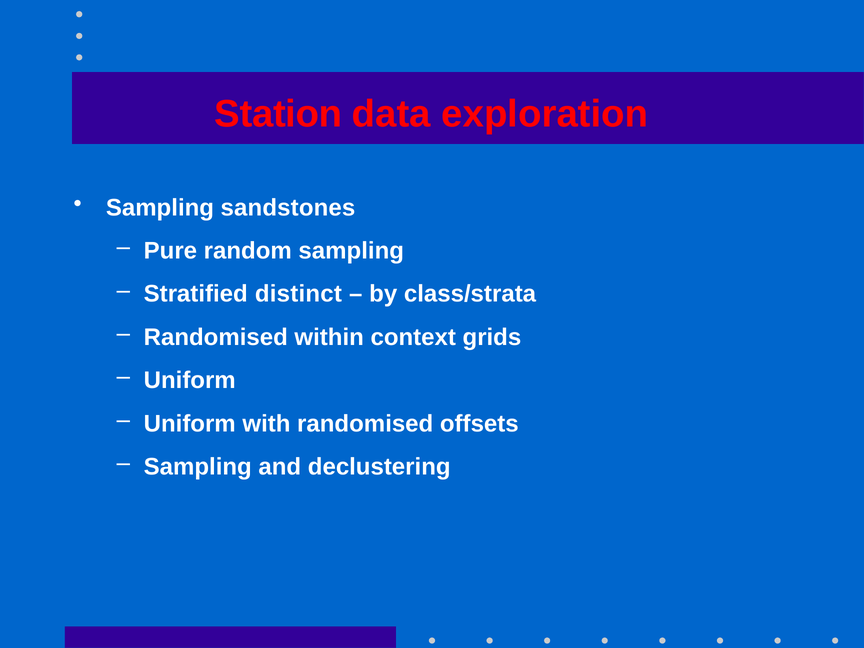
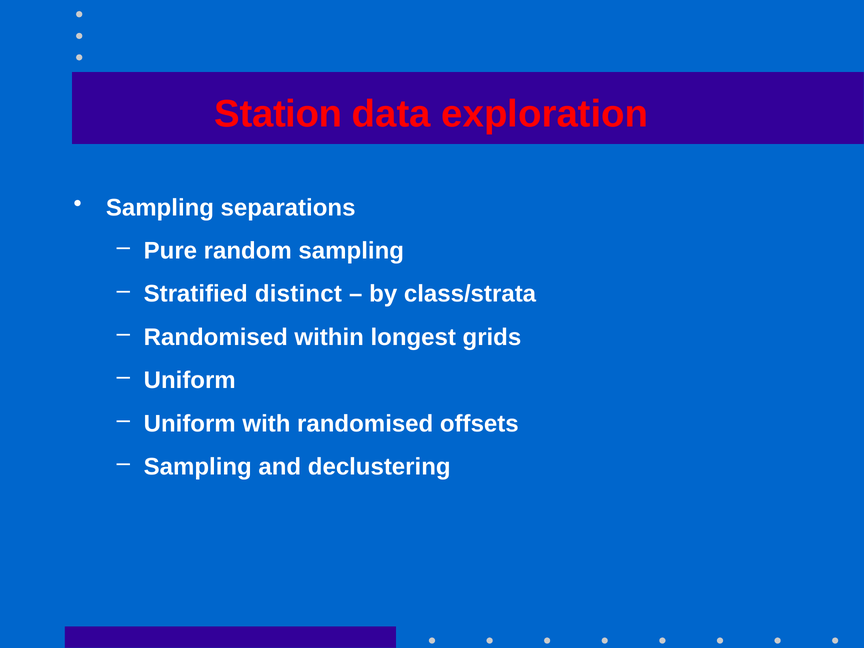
sandstones: sandstones -> separations (288, 208)
context: context -> longest (413, 337)
